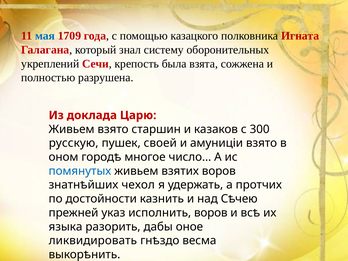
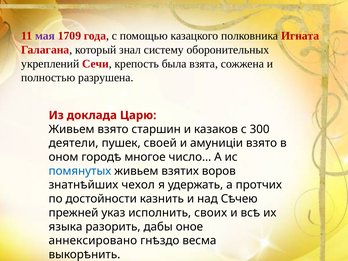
мая colour: blue -> purple (45, 36)
русскую: русскую -> деятели (74, 143)
исполнить воров: воров -> своих (211, 213)
ликвидировать: ликвидировать -> аннексировано (93, 241)
